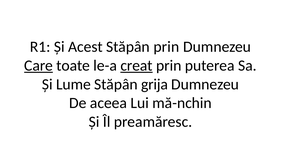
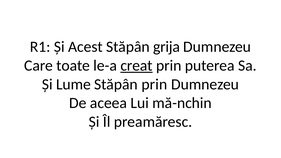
Stăpân prin: prin -> grija (167, 47)
Care underline: present -> none (39, 66)
Stăpân grija: grija -> prin (154, 84)
